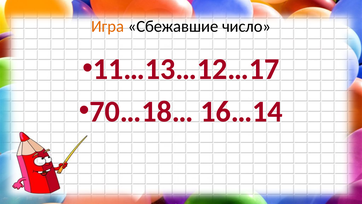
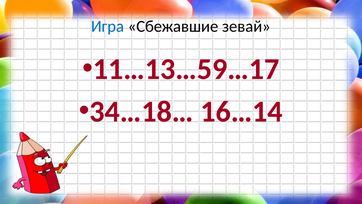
Игра colour: orange -> blue (108, 26)
число: число -> зевай (246, 26)
11…13…12…17: 11…13…12…17 -> 11…13…59…17 (186, 69)
70…18…: 70…18… -> 34…18… (141, 111)
